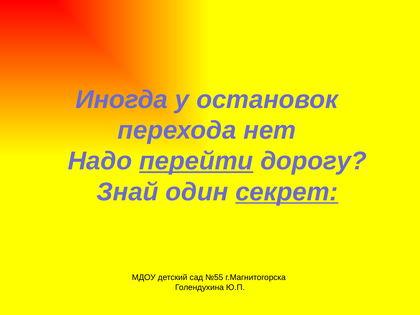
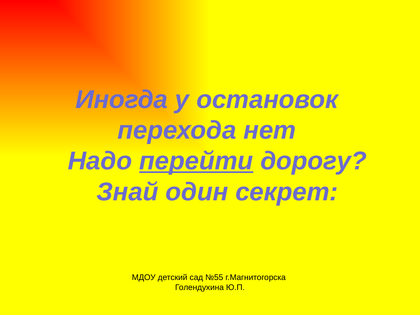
секрет underline: present -> none (287, 192)
